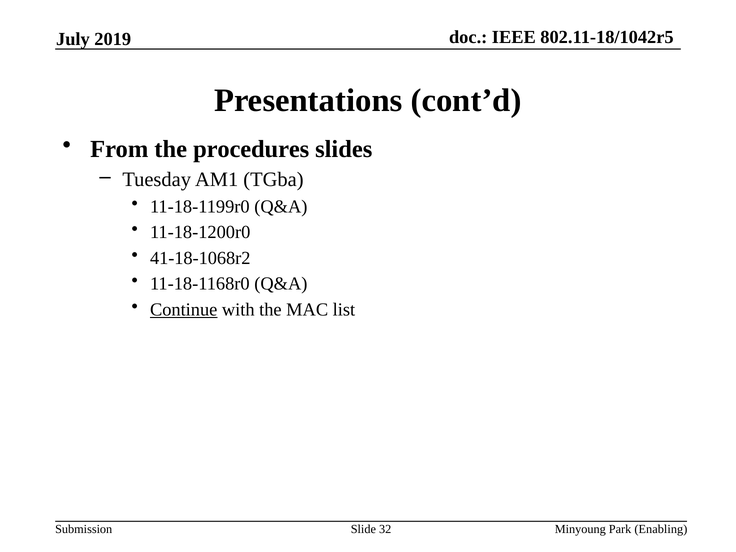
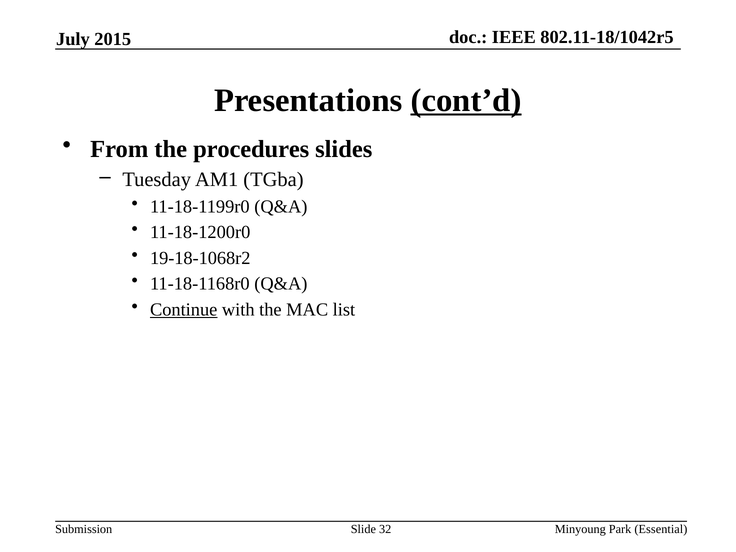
2019: 2019 -> 2015 (113, 39)
cont’d underline: none -> present (466, 100)
41-18-1068r2: 41-18-1068r2 -> 19-18-1068r2 (200, 258)
Enabling: Enabling -> Essential (661, 529)
